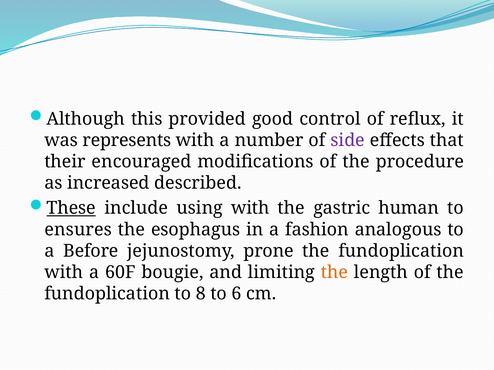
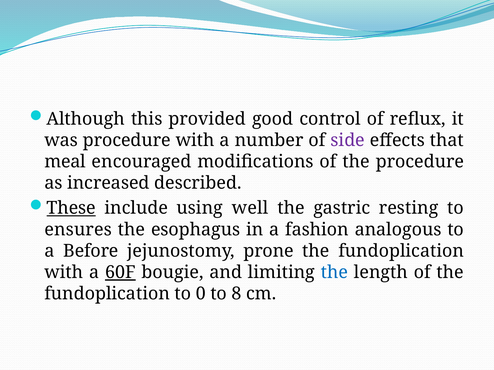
was represents: represents -> procedure (127, 140)
their: their -> meal (65, 162)
using with: with -> well (250, 208)
human: human -> resting (409, 208)
60F underline: none -> present (120, 273)
the colour: orange -> blue (334, 273)
8: 8 -> 0 (201, 294)
6: 6 -> 8 (237, 294)
